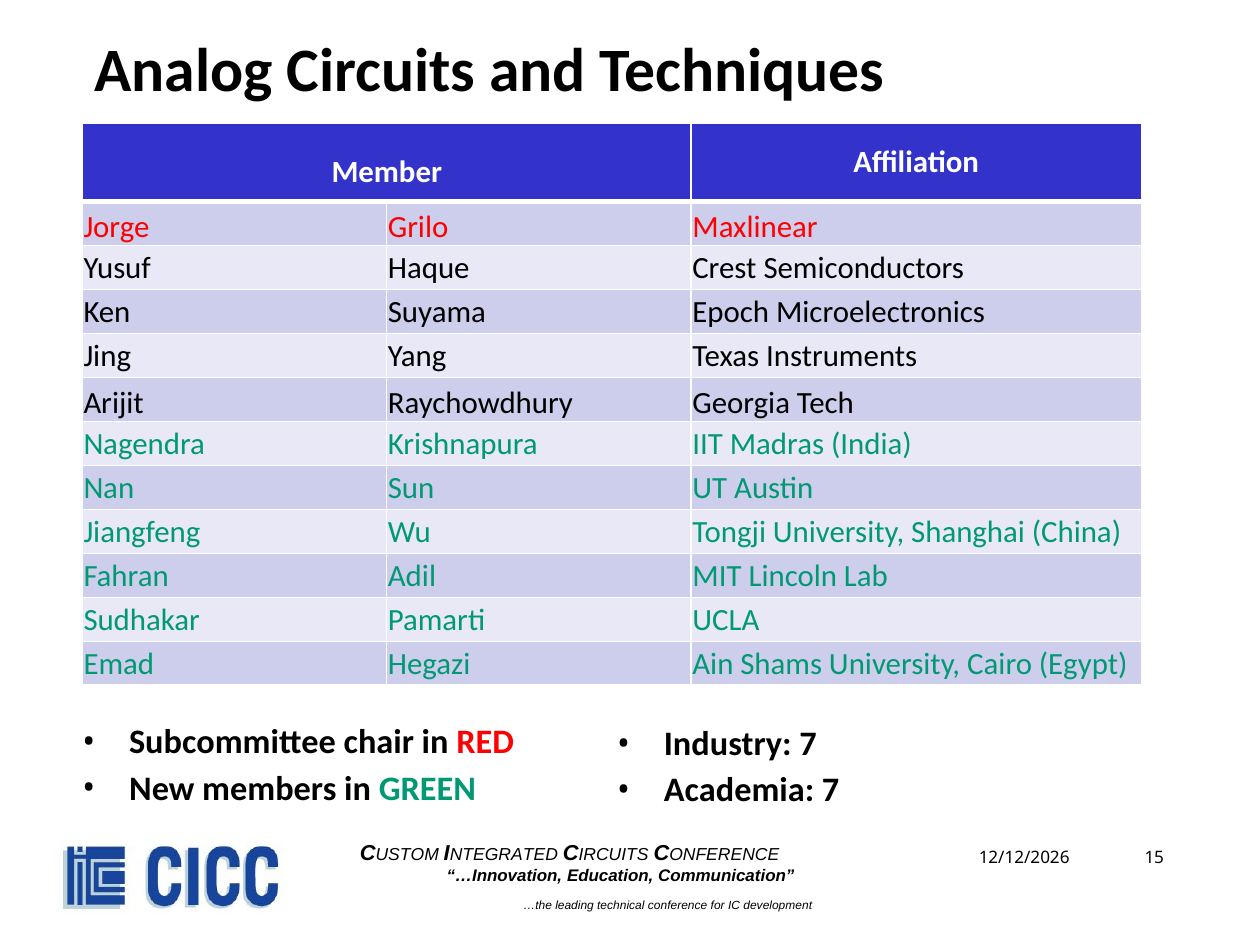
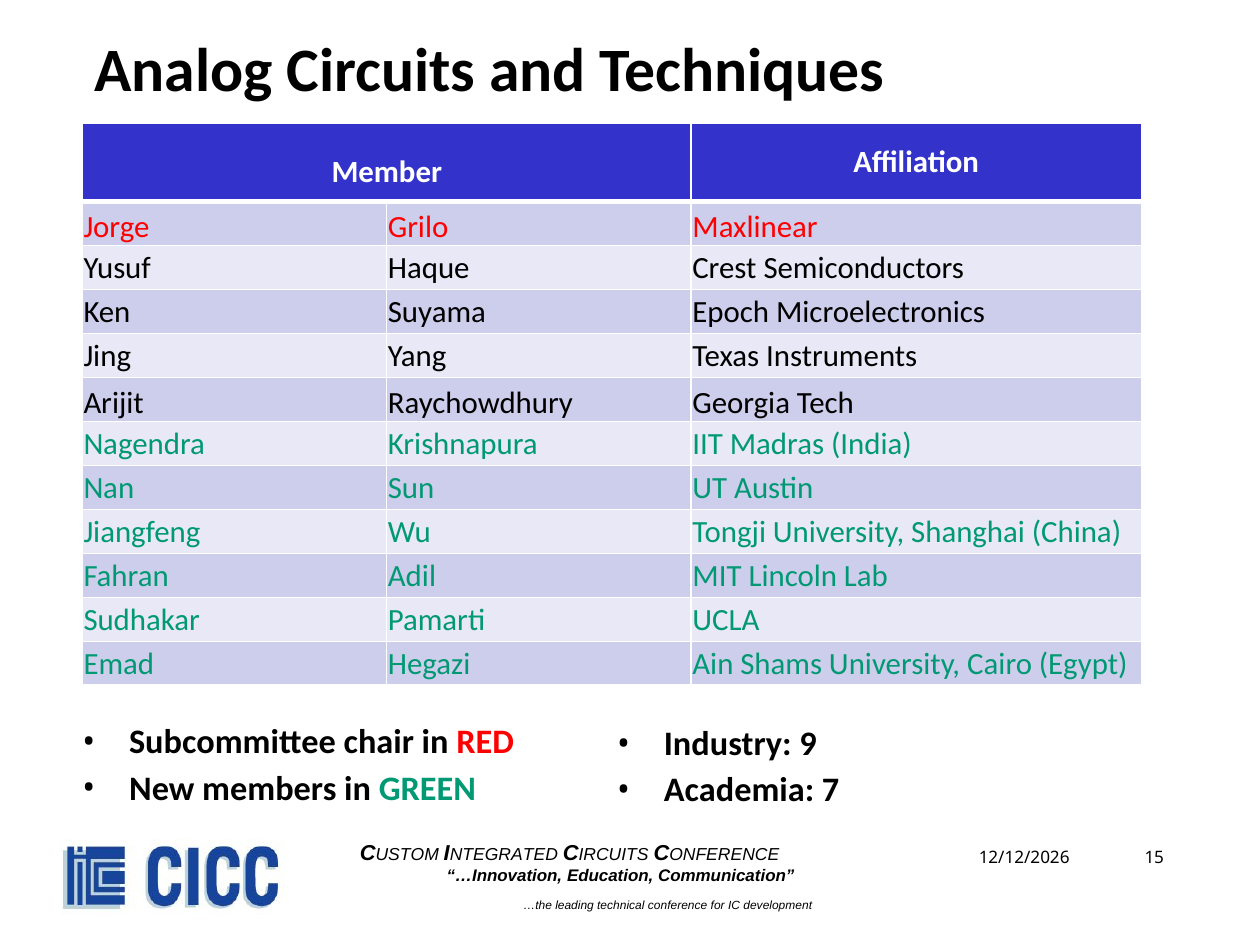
Industry 7: 7 -> 9 (808, 745)
